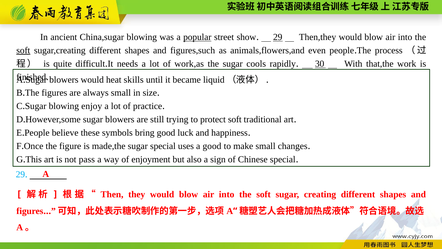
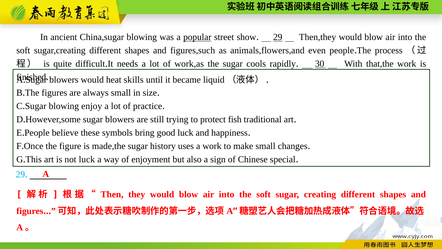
soft underline: present -> none (23, 50)
protect soft: soft -> fish (235, 119)
sugar special: special -> history (163, 146)
a good: good -> work (212, 146)
not pass: pass -> luck (87, 159)
